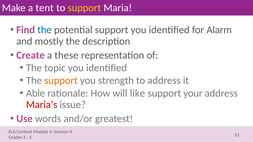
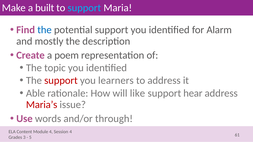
tent: tent -> built (45, 8)
support colour: yellow -> light blue (84, 8)
these: these -> poem (67, 55)
support colour: orange -> red (61, 81)
strength: strength -> learners (116, 81)
your: your -> hear (193, 93)
greatest: greatest -> through (114, 119)
